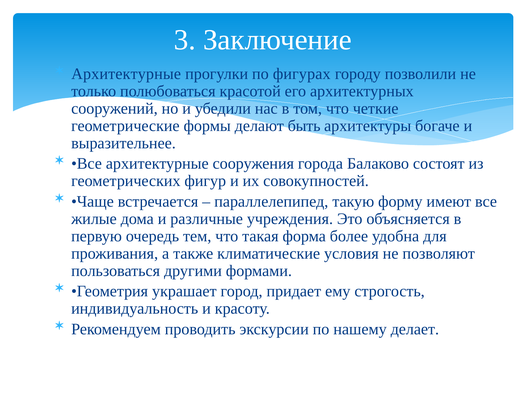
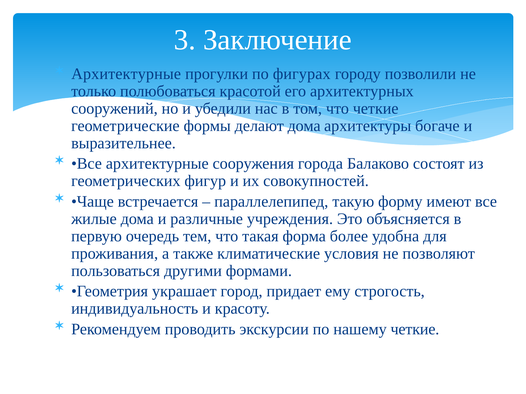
делают быть: быть -> дома (304, 126)
нашему делает: делает -> четкие (415, 329)
